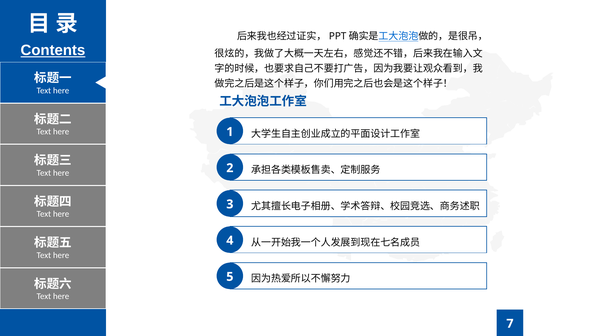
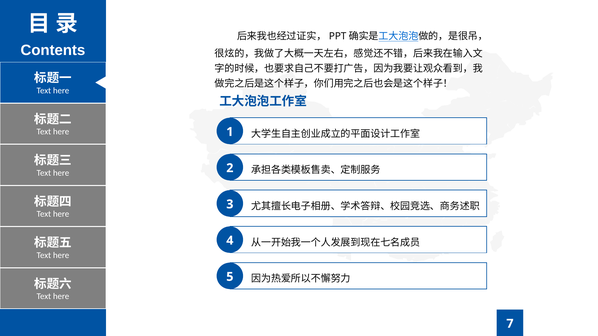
Contents underline: present -> none (53, 50)
